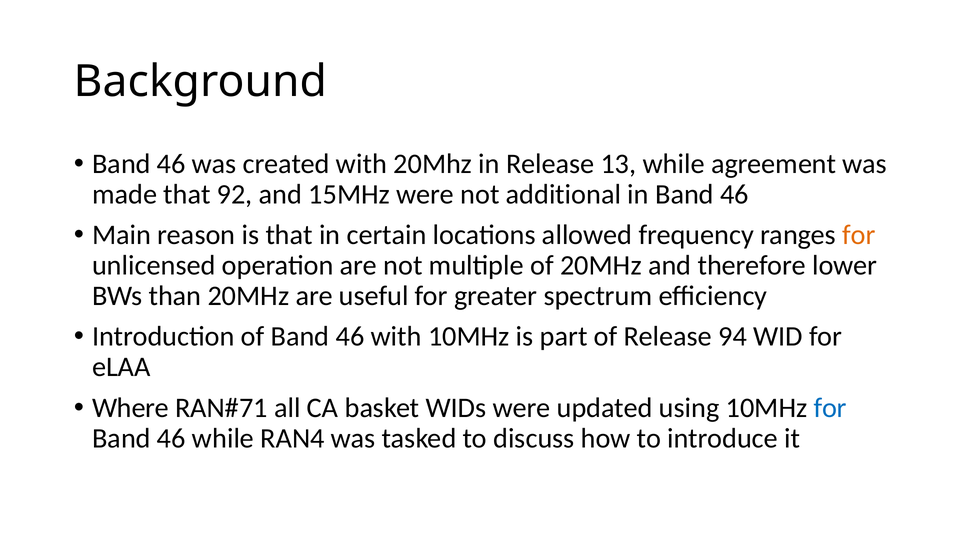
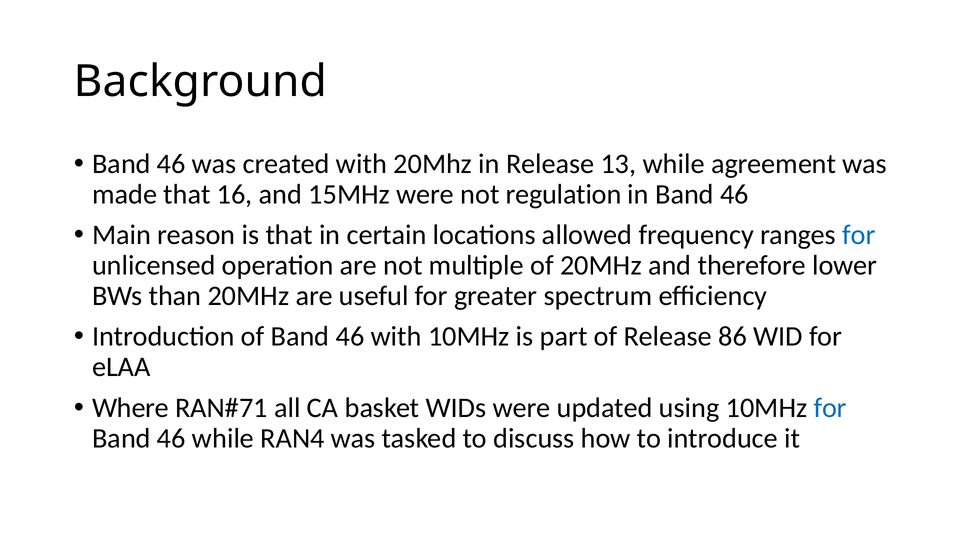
92: 92 -> 16 (235, 195)
additional: additional -> regulation (564, 195)
for colour: orange -> blue (859, 235)
94: 94 -> 86 (733, 337)
